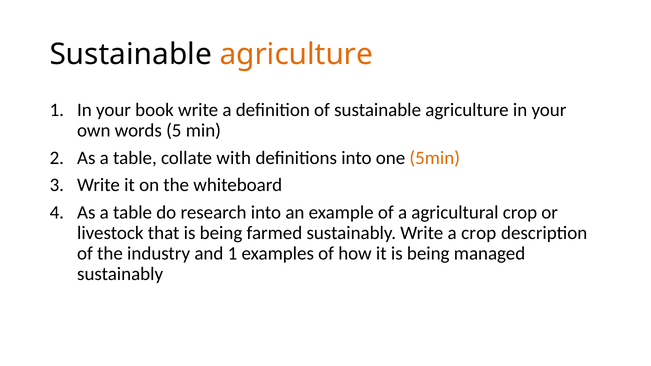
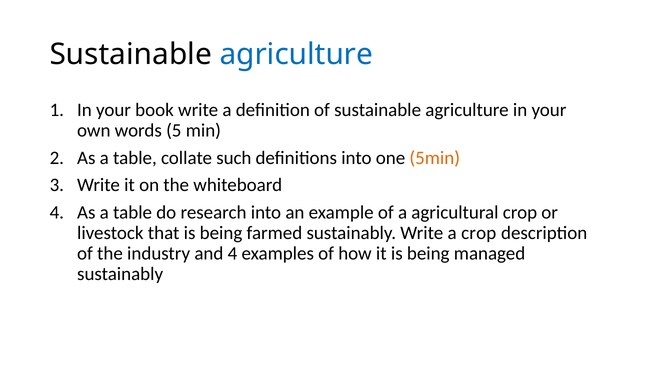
agriculture colour: orange -> blue (296, 55)
with: with -> such (234, 158)
and 1: 1 -> 4 (232, 253)
